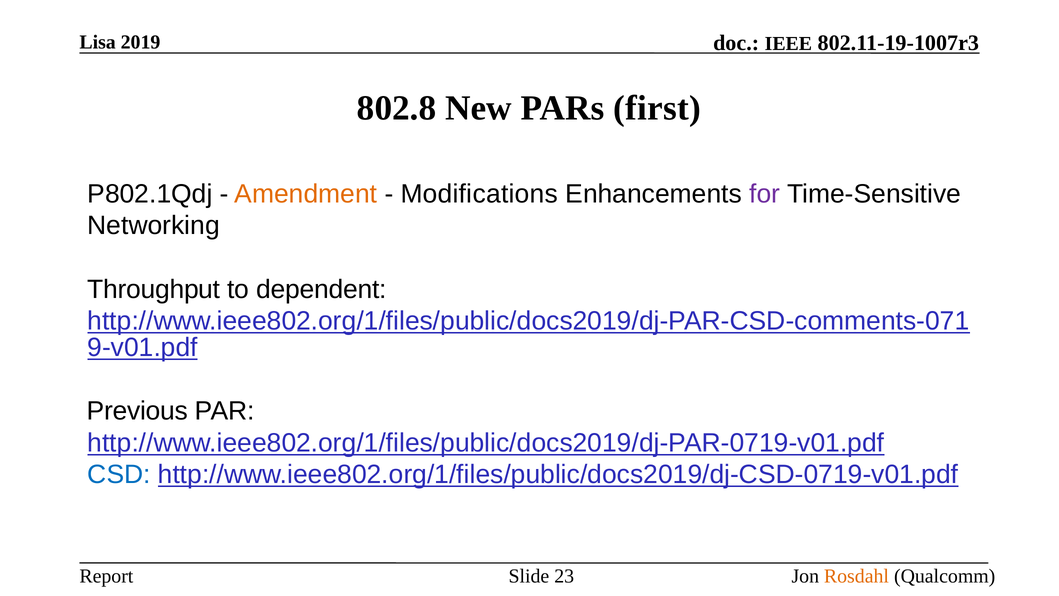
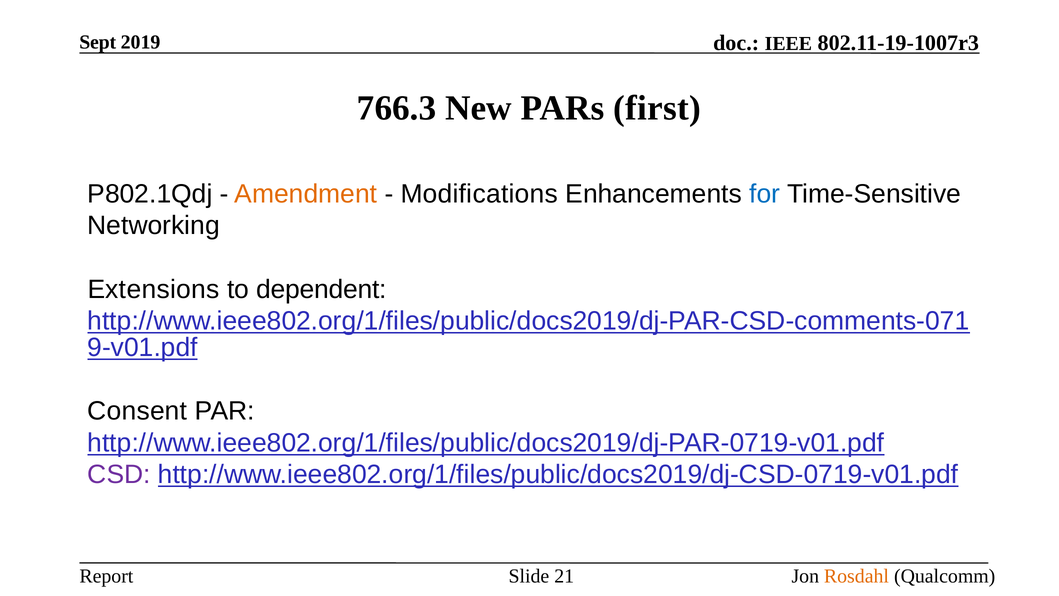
Lisa: Lisa -> Sept (98, 42)
802.8: 802.8 -> 766.3 (397, 108)
for colour: purple -> blue (765, 194)
Throughput: Throughput -> Extensions (153, 289)
Previous: Previous -> Consent (137, 411)
CSD colour: blue -> purple (119, 474)
23: 23 -> 21 (564, 576)
